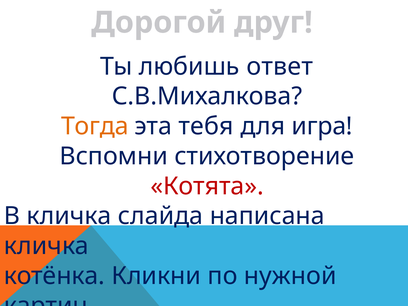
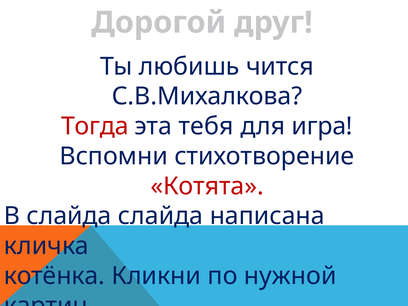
любишь ответ: ответ -> чится (280, 67)
Тогда colour: orange -> red (95, 126)
В кличка: кличка -> слайда (69, 216)
